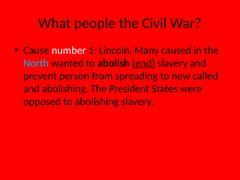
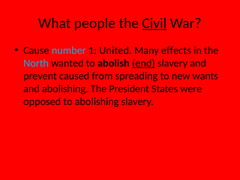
Civil underline: none -> present (154, 23)
number colour: white -> light blue (69, 50)
Lincoln: Lincoln -> United (116, 50)
caused: caused -> effects (176, 50)
person: person -> caused (74, 76)
called: called -> wants (205, 76)
